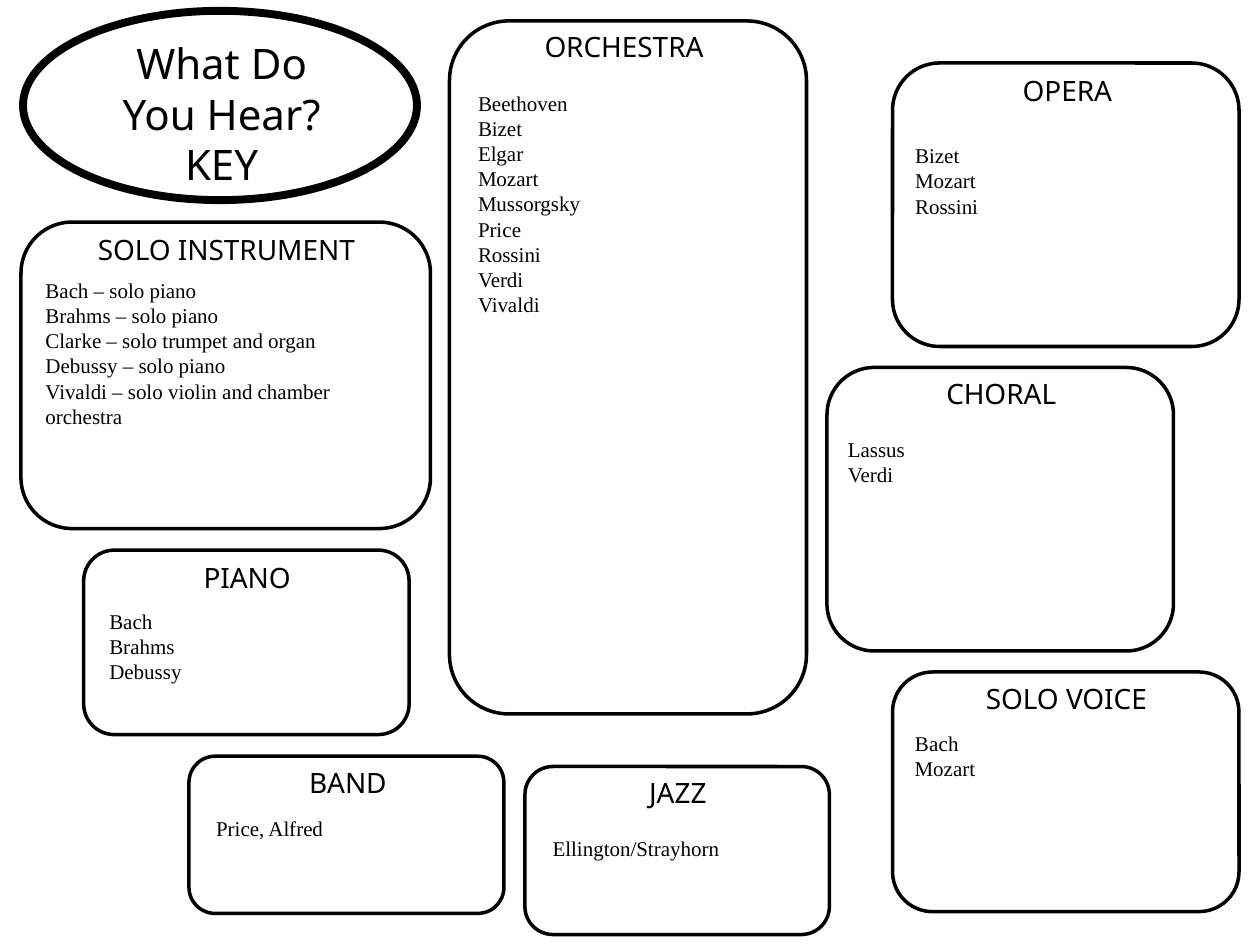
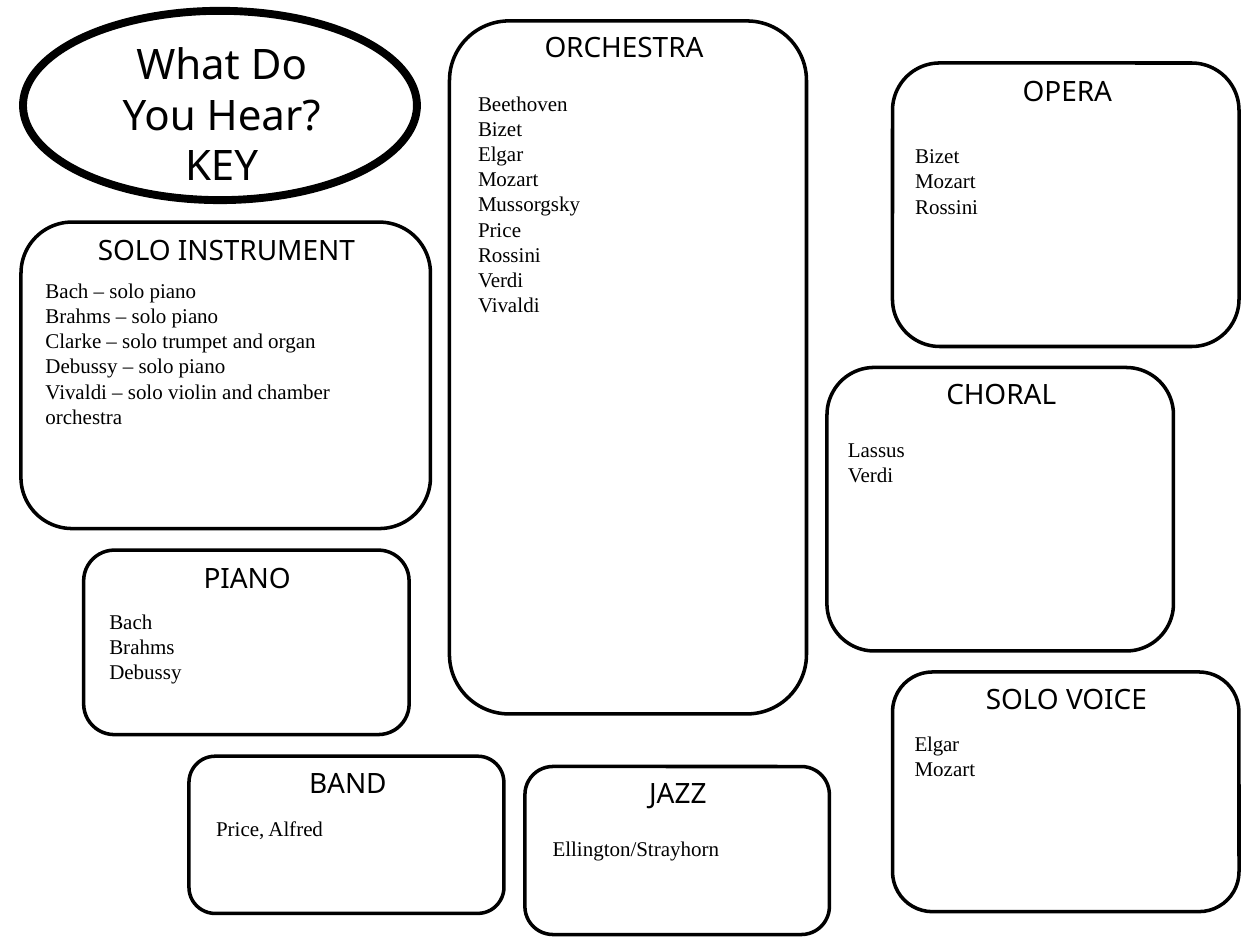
Bach: Bach -> Elgar (937, 745)
